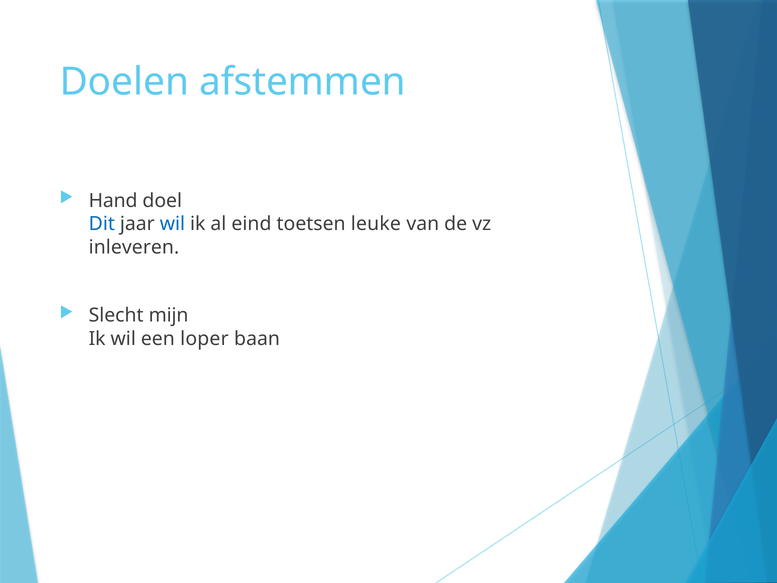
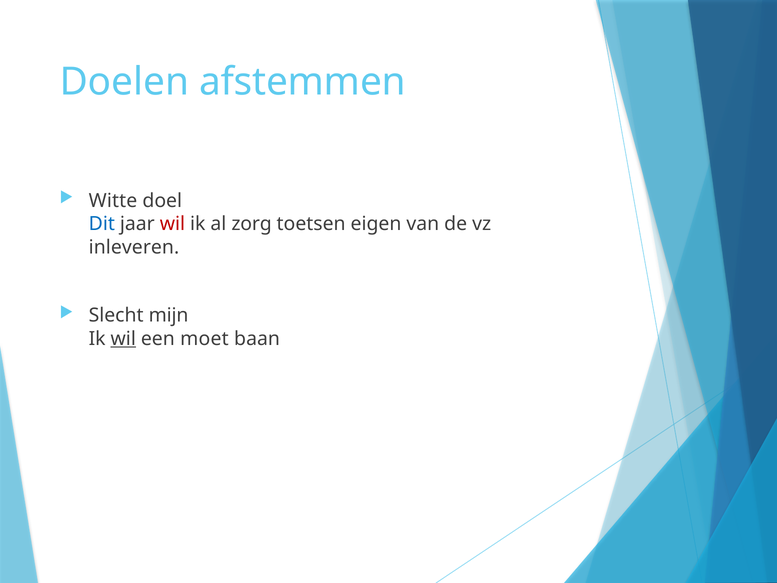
Hand: Hand -> Witte (113, 201)
wil colour: blue -> red (172, 224)
eind: eind -> zorg (252, 224)
leuke: leuke -> eigen (376, 224)
wil underline: none -> present (123, 339)
loper: loper -> moet (204, 339)
